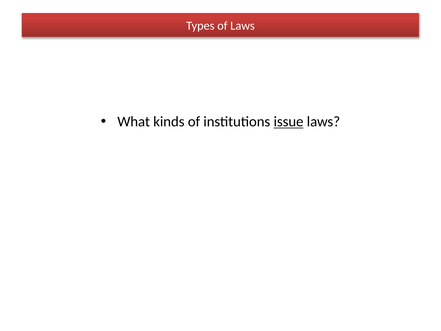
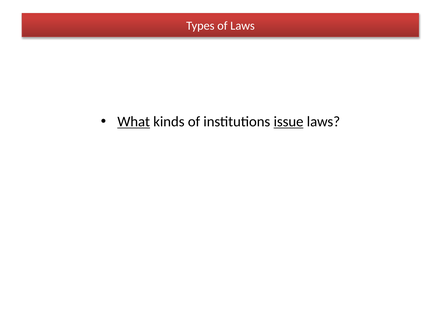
What underline: none -> present (134, 122)
